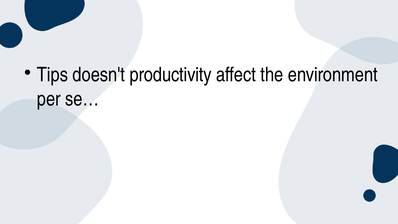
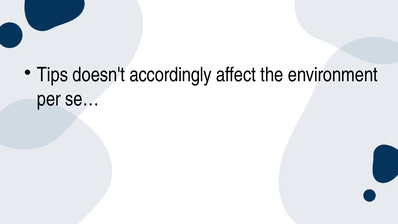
productivity: productivity -> accordingly (171, 75)
